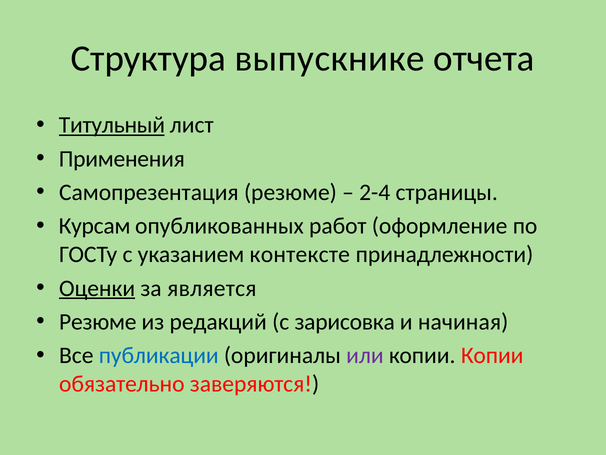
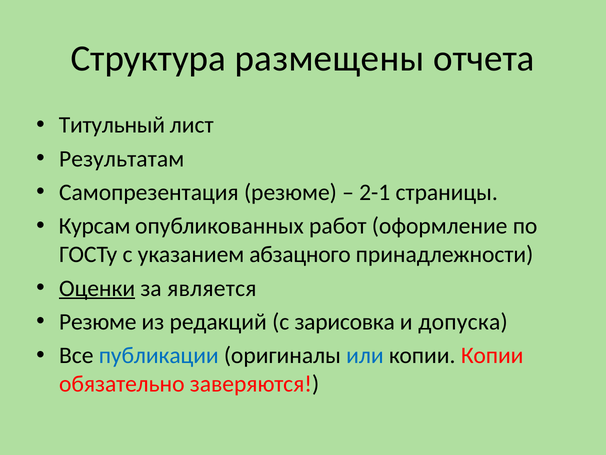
выпускнике: выпускнике -> размещены (330, 59)
Титульный underline: present -> none (112, 125)
Применения: Применения -> Результатам (122, 159)
2-4: 2-4 -> 2-1 (375, 192)
контексте: контексте -> абзацного (300, 254)
начиная: начиная -> допуска (463, 322)
или colour: purple -> blue (365, 355)
